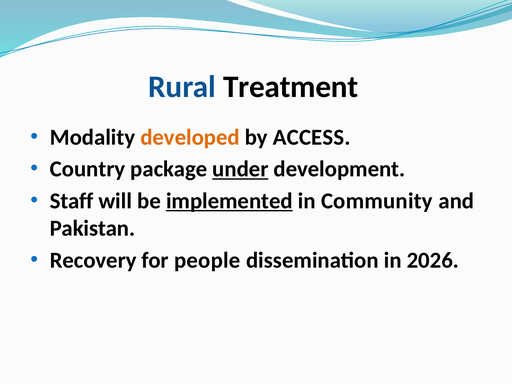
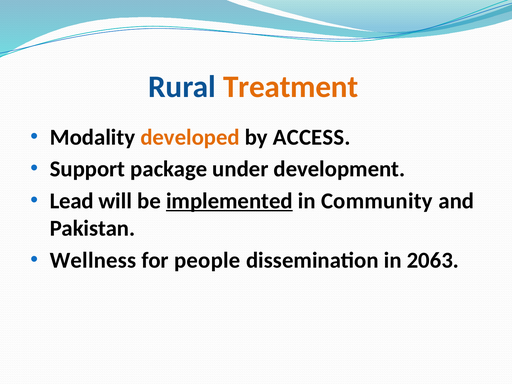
Treatment colour: black -> orange (291, 87)
Country: Country -> Support (88, 169)
under underline: present -> none (240, 169)
Staff: Staff -> Lead (72, 201)
Recovery: Recovery -> Wellness (93, 260)
2026: 2026 -> 2063 (433, 260)
